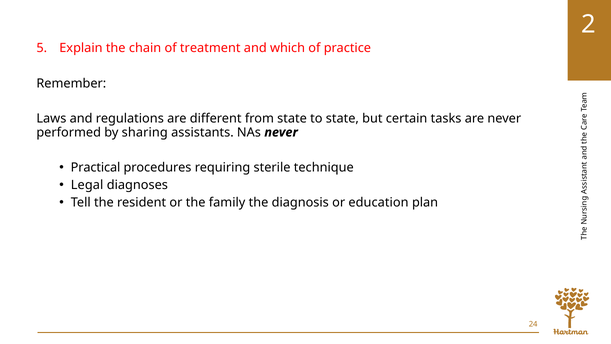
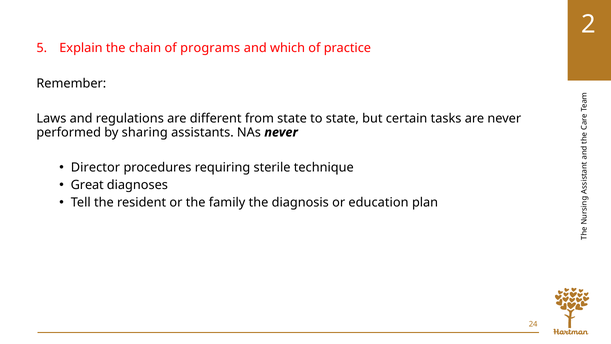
treatment: treatment -> programs (210, 48)
Practical: Practical -> Director (95, 167)
Legal: Legal -> Great (87, 185)
